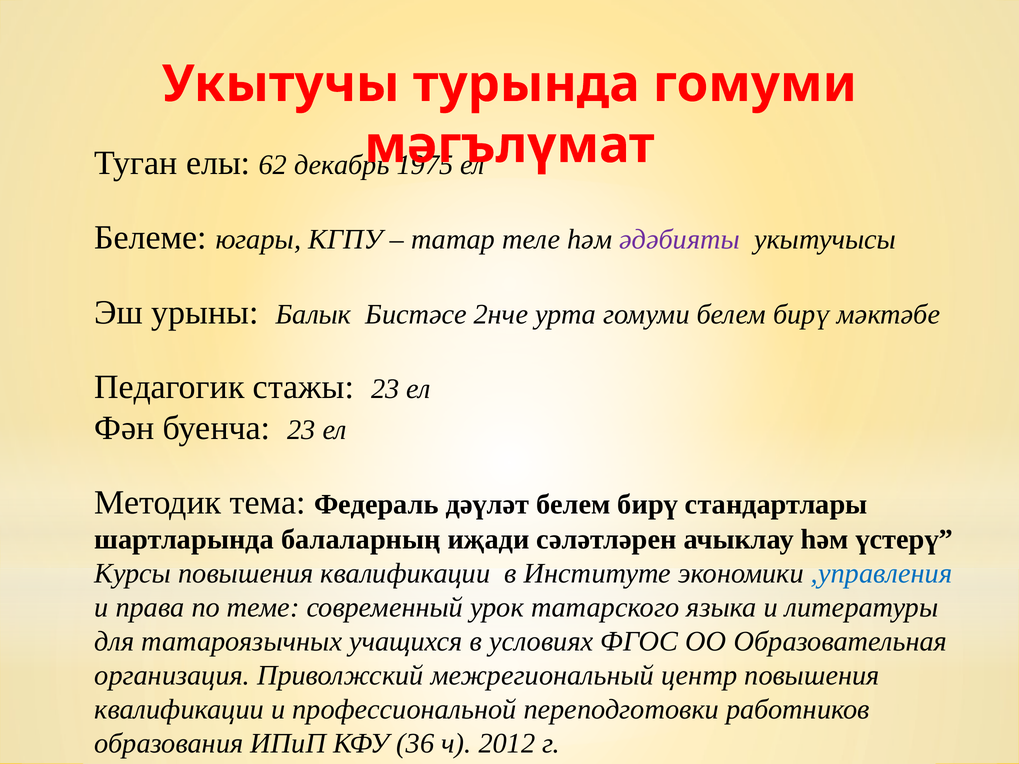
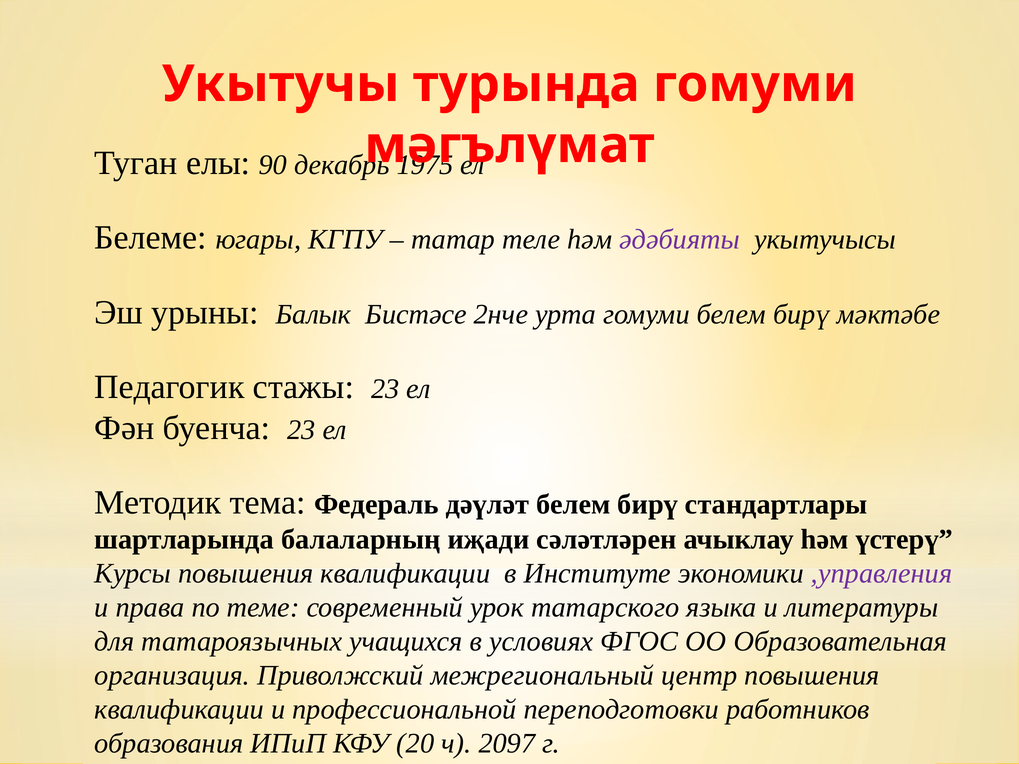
62: 62 -> 90 (273, 165)
,управления colour: blue -> purple (882, 574)
36: 36 -> 20 (415, 744)
2012: 2012 -> 2097 (507, 744)
